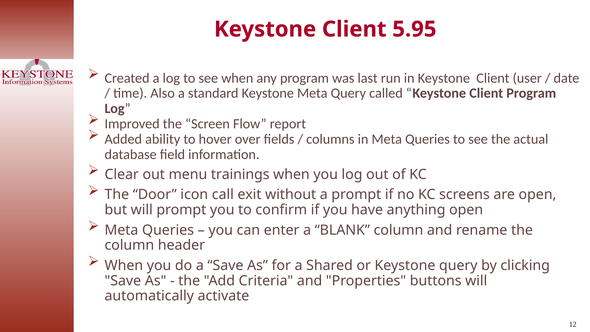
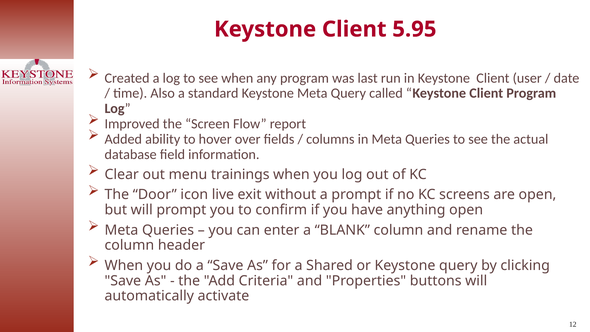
call: call -> live (223, 195)
